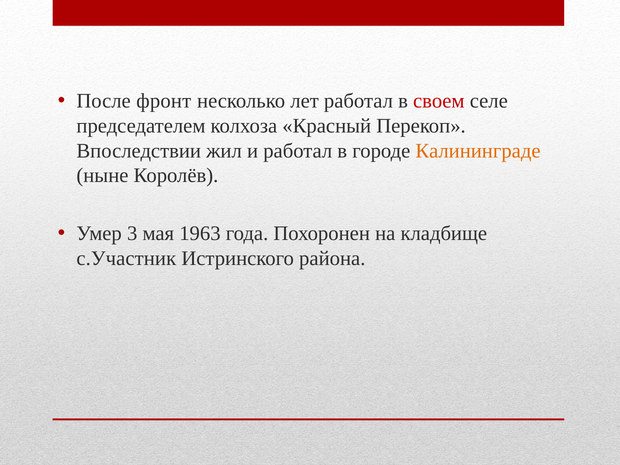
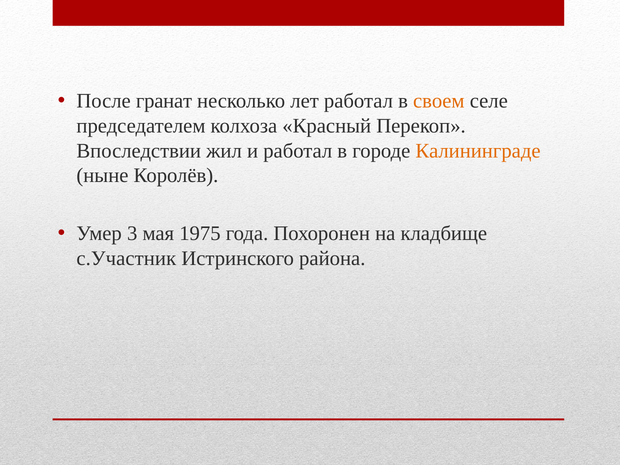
фронт: фронт -> гранат (164, 101)
своем colour: red -> orange (439, 101)
1963: 1963 -> 1975 (200, 233)
